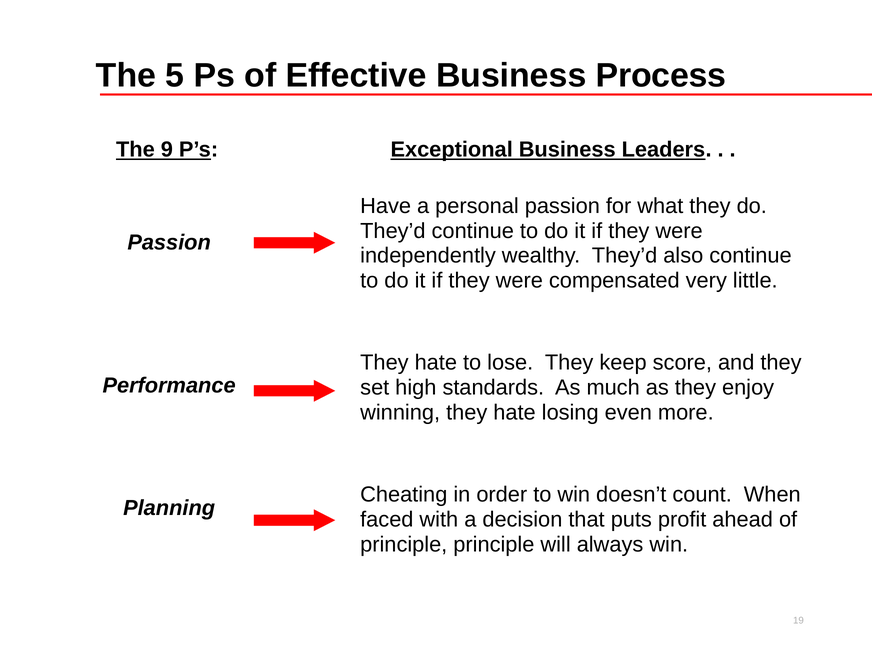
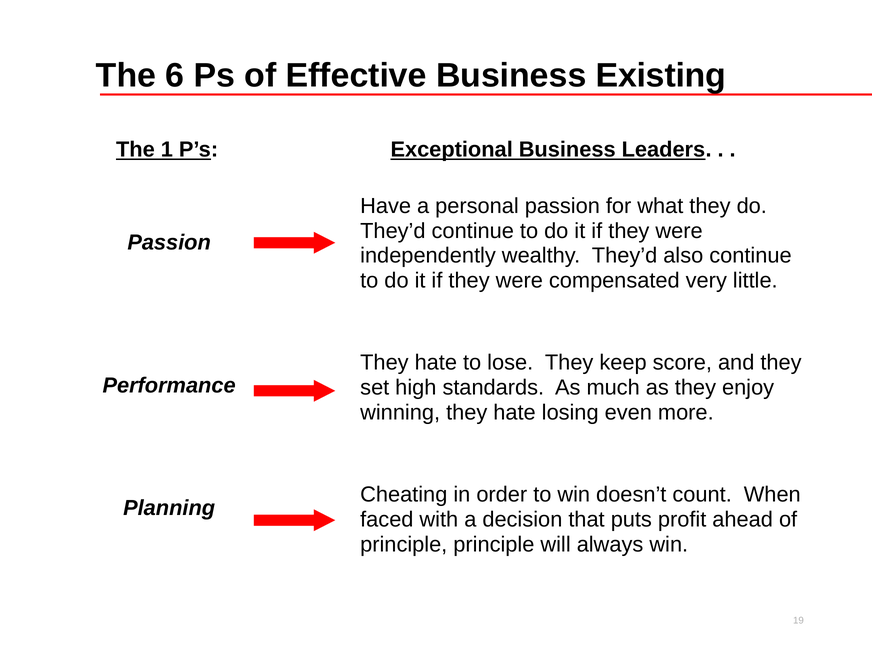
5: 5 -> 6 (175, 76)
Process: Process -> Existing (661, 76)
9: 9 -> 1 (167, 150)
